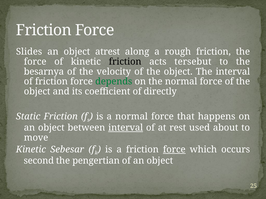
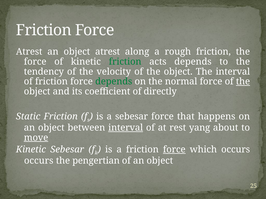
Slides: Slides -> Atrest (29, 52)
friction colour: black -> green (125, 62)
acts tersebut: tersebut -> depends (193, 62)
besarnya: besarnya -> tendency (44, 72)
the underline: none -> present (243, 82)
a normal: normal -> sebesar (132, 117)
used: used -> yang (200, 128)
move underline: none -> present (36, 138)
second: second -> occurs (39, 161)
